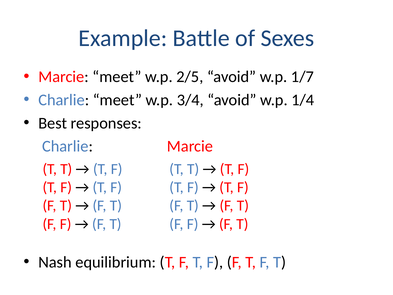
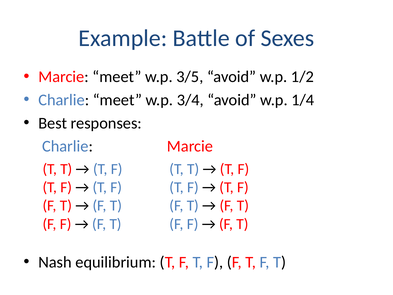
2/5: 2/5 -> 3/5 (190, 77)
1/7: 1/7 -> 1/2 (302, 77)
